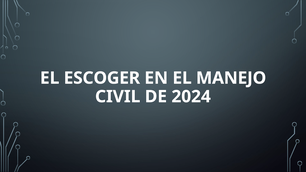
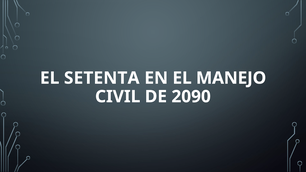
ESCOGER: ESCOGER -> SETENTA (102, 78)
2024: 2024 -> 2090 (191, 97)
